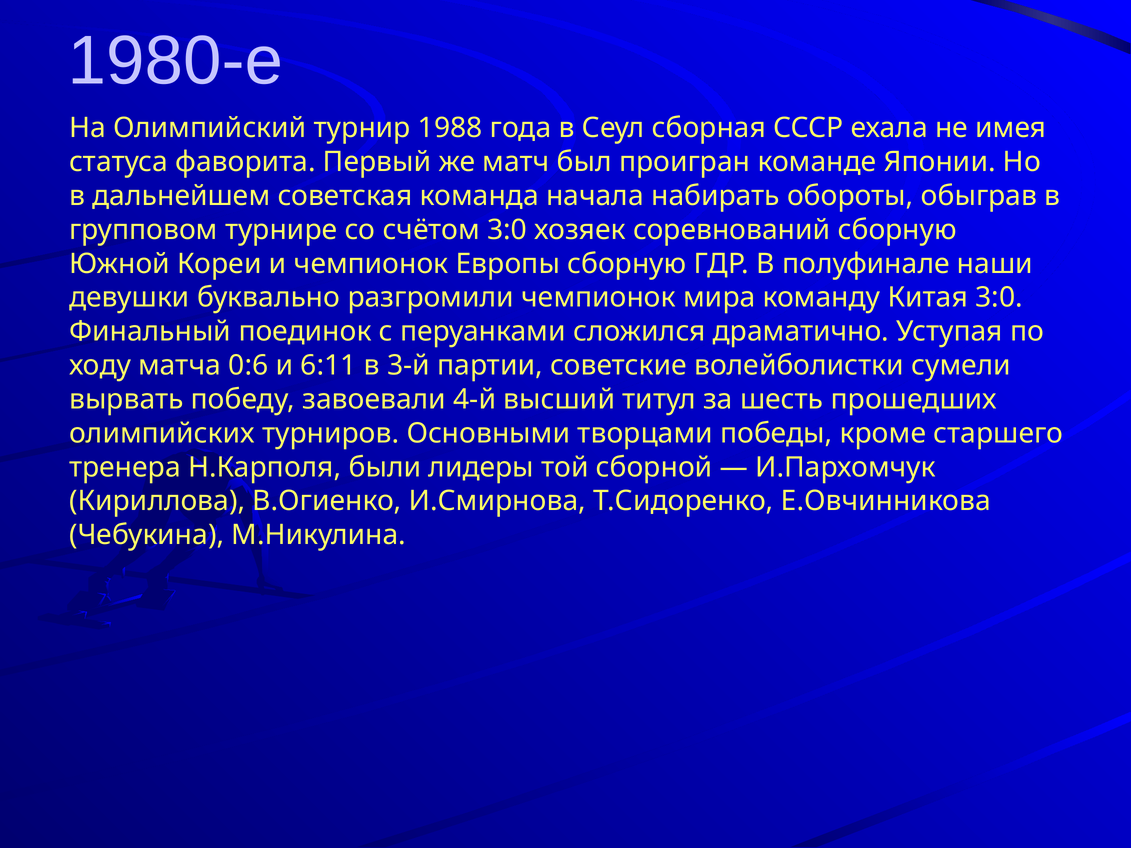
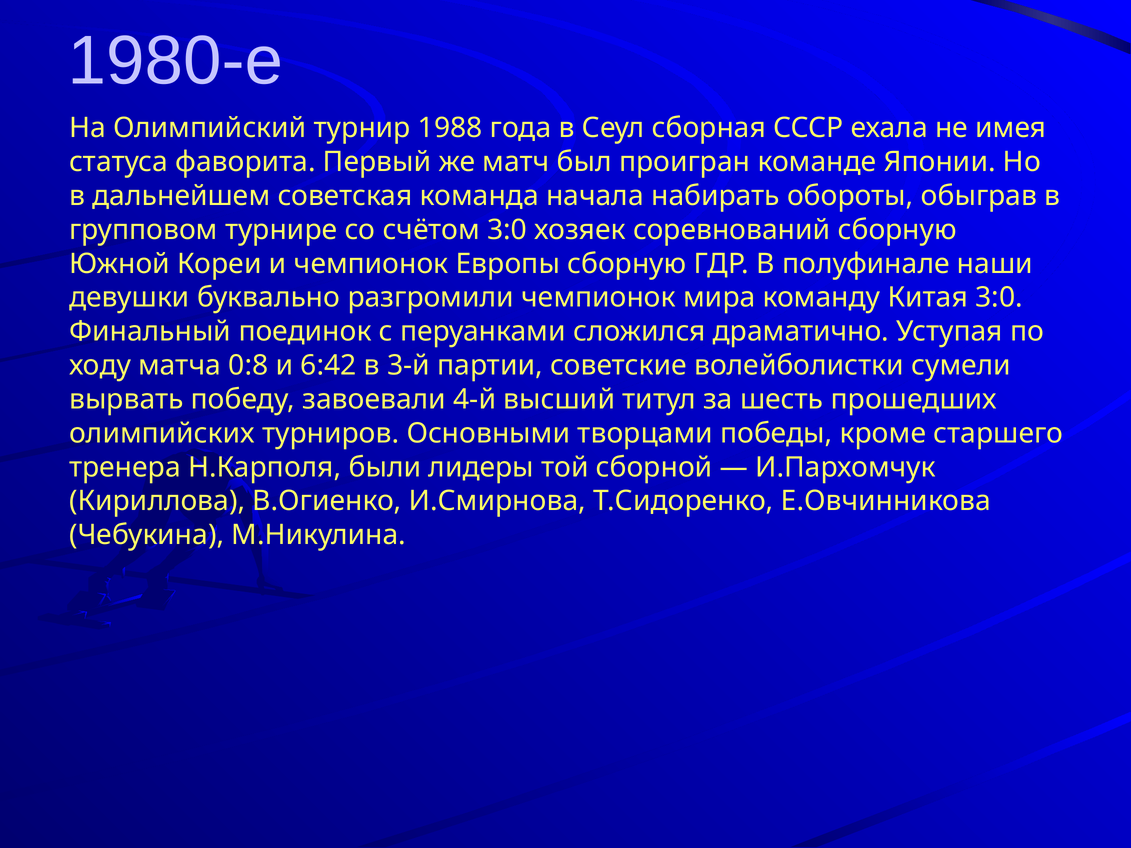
0:6: 0:6 -> 0:8 (248, 366)
6:11: 6:11 -> 6:42 (329, 366)
